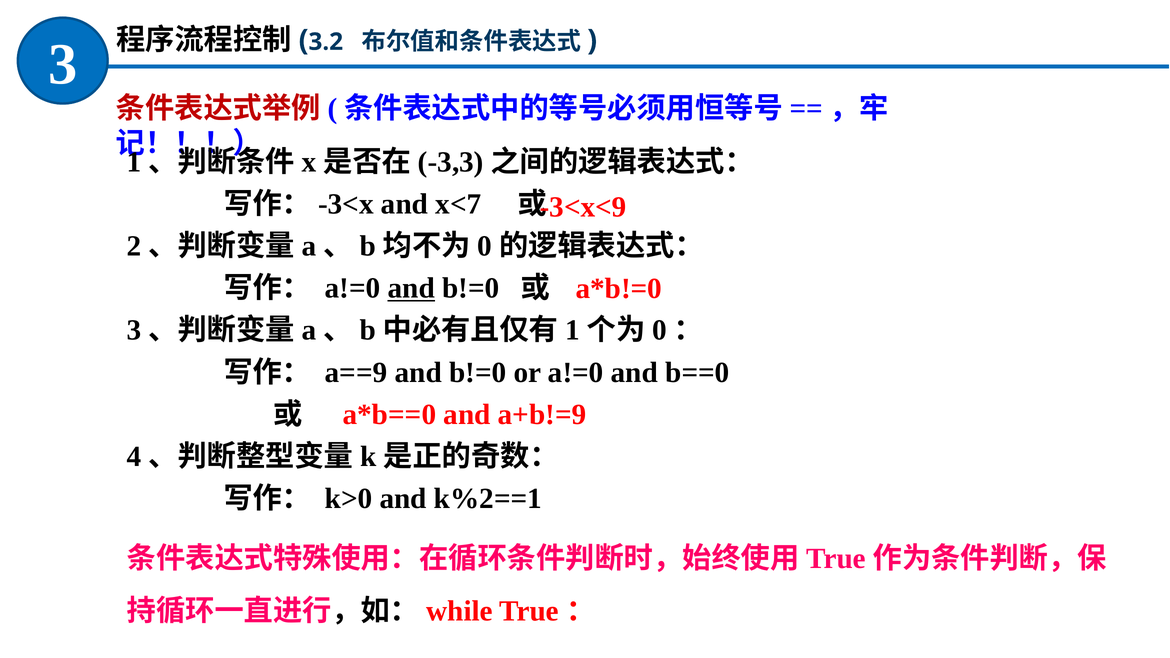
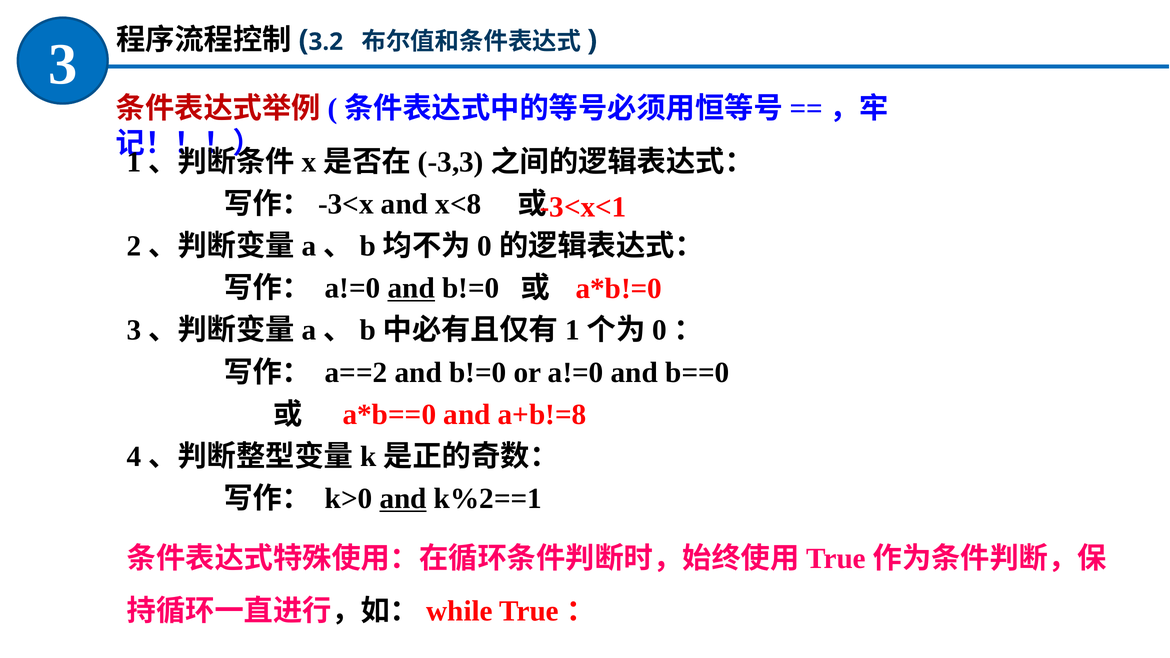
x<7: x<7 -> x<8 (458, 204)
-3<x<9: -3<x<9 -> -3<x<1 (583, 207)
a==9: a==9 -> a==2 (356, 372)
a+b!=9: a+b!=9 -> a+b!=8 (542, 414)
and underline: none -> present (403, 499)
